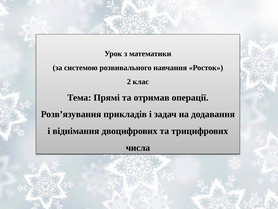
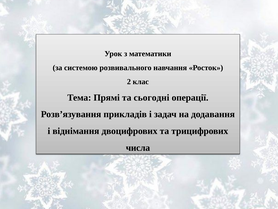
отримав: отримав -> сьогодні (152, 97)
